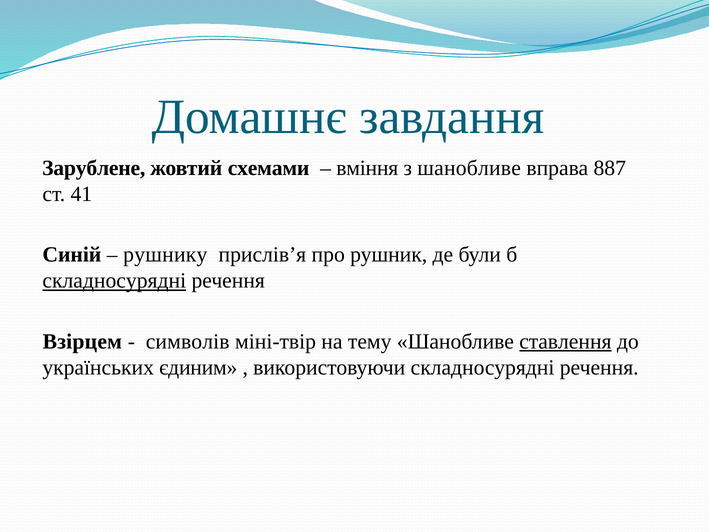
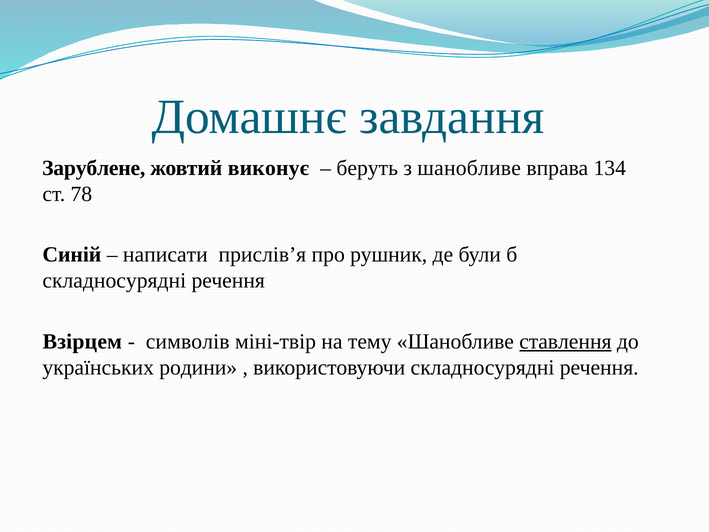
схемами: схемами -> виконує (268, 168)
вміння: вміння -> беруть (367, 168)
887: 887 -> 134 (610, 168)
41: 41 -> 78 (81, 194)
рушнику: рушнику -> написати (165, 255)
складносурядні underline: present -> none (114, 281)
єдиним: єдиним -> родини (198, 367)
